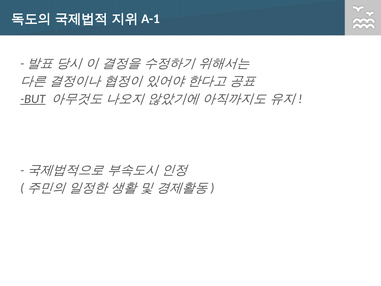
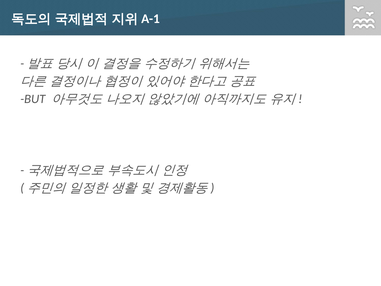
BUT underline: present -> none (33, 99)
